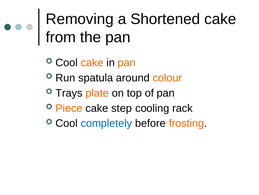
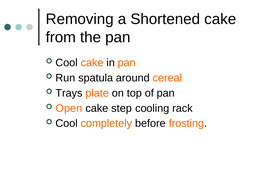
colour: colour -> cereal (167, 78)
Piece: Piece -> Open (69, 108)
completely colour: blue -> orange (106, 123)
